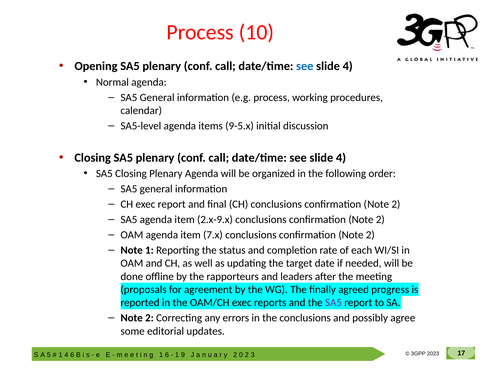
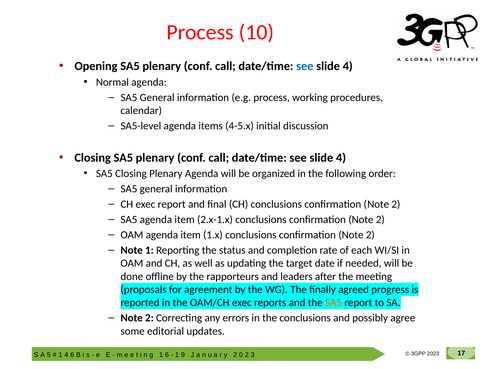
9-5.x: 9-5.x -> 4-5.x (240, 126)
2.x-9.x: 2.x-9.x -> 2.x-1.x (215, 220)
7.x: 7.x -> 1.x (213, 235)
SA5 colour: purple -> orange (334, 303)
